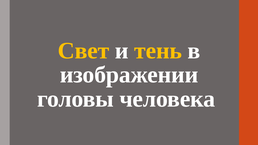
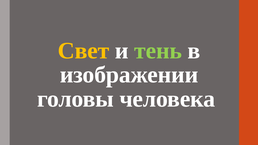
тень colour: yellow -> light green (158, 51)
